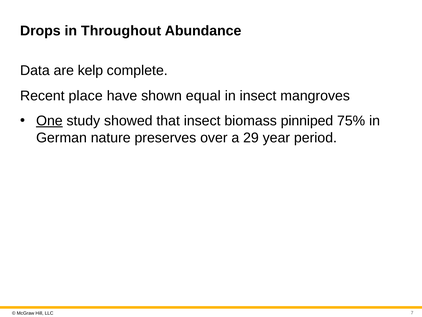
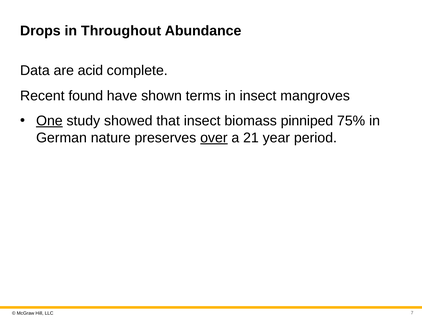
kelp: kelp -> acid (90, 70)
place: place -> found (86, 96)
equal: equal -> terms (203, 96)
over underline: none -> present (214, 138)
29: 29 -> 21 (251, 138)
